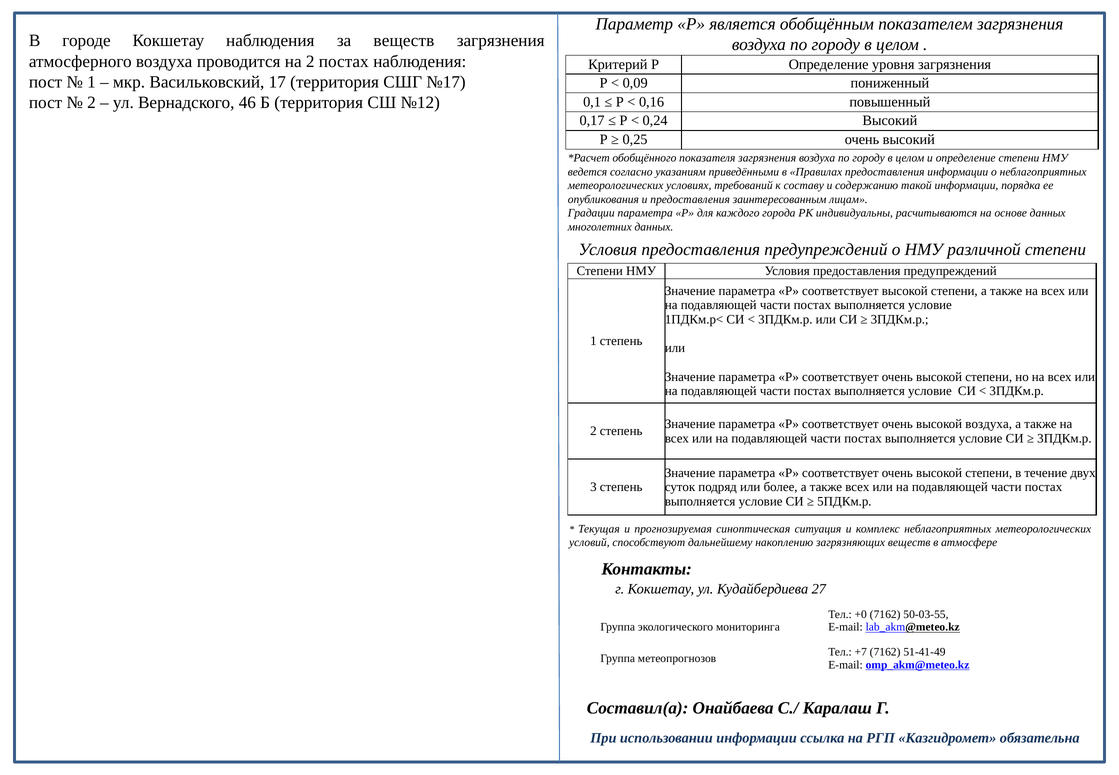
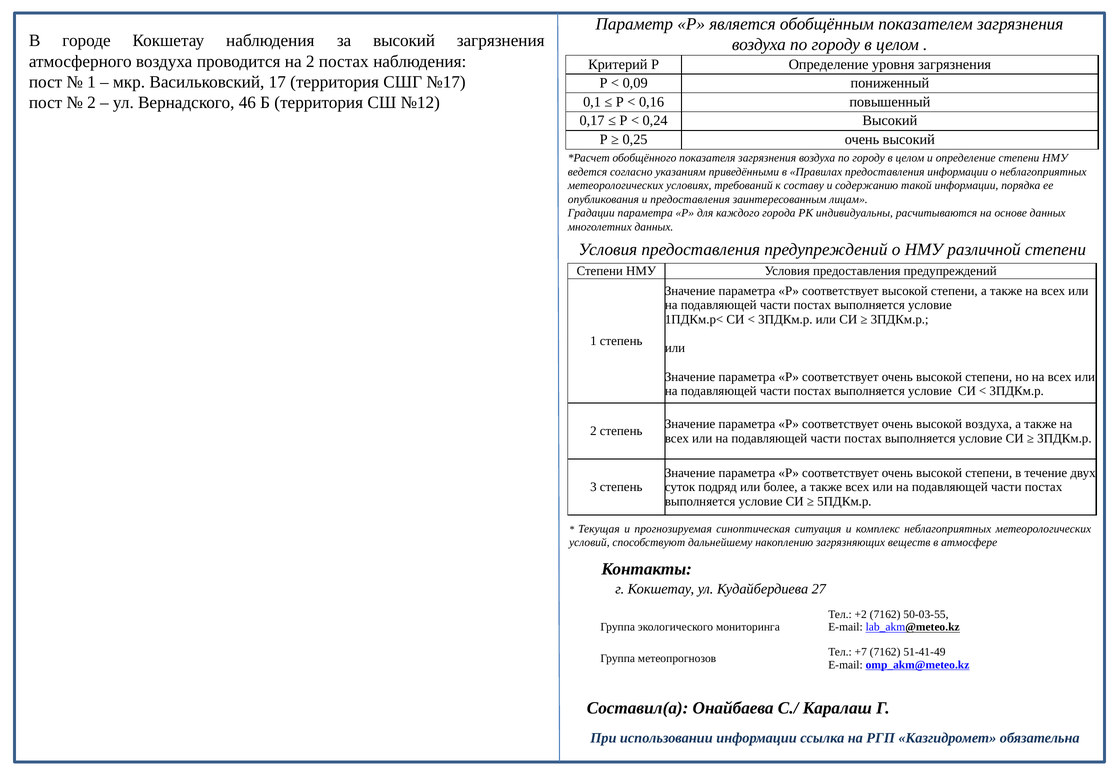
за веществ: веществ -> высокий (404, 41)
+0: +0 -> +2 (861, 614)
